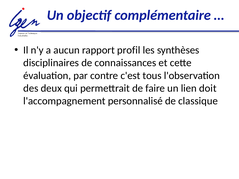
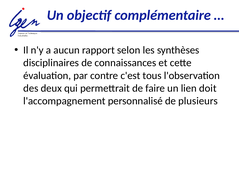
profil: profil -> selon (129, 50)
classique: classique -> plusieurs (198, 101)
